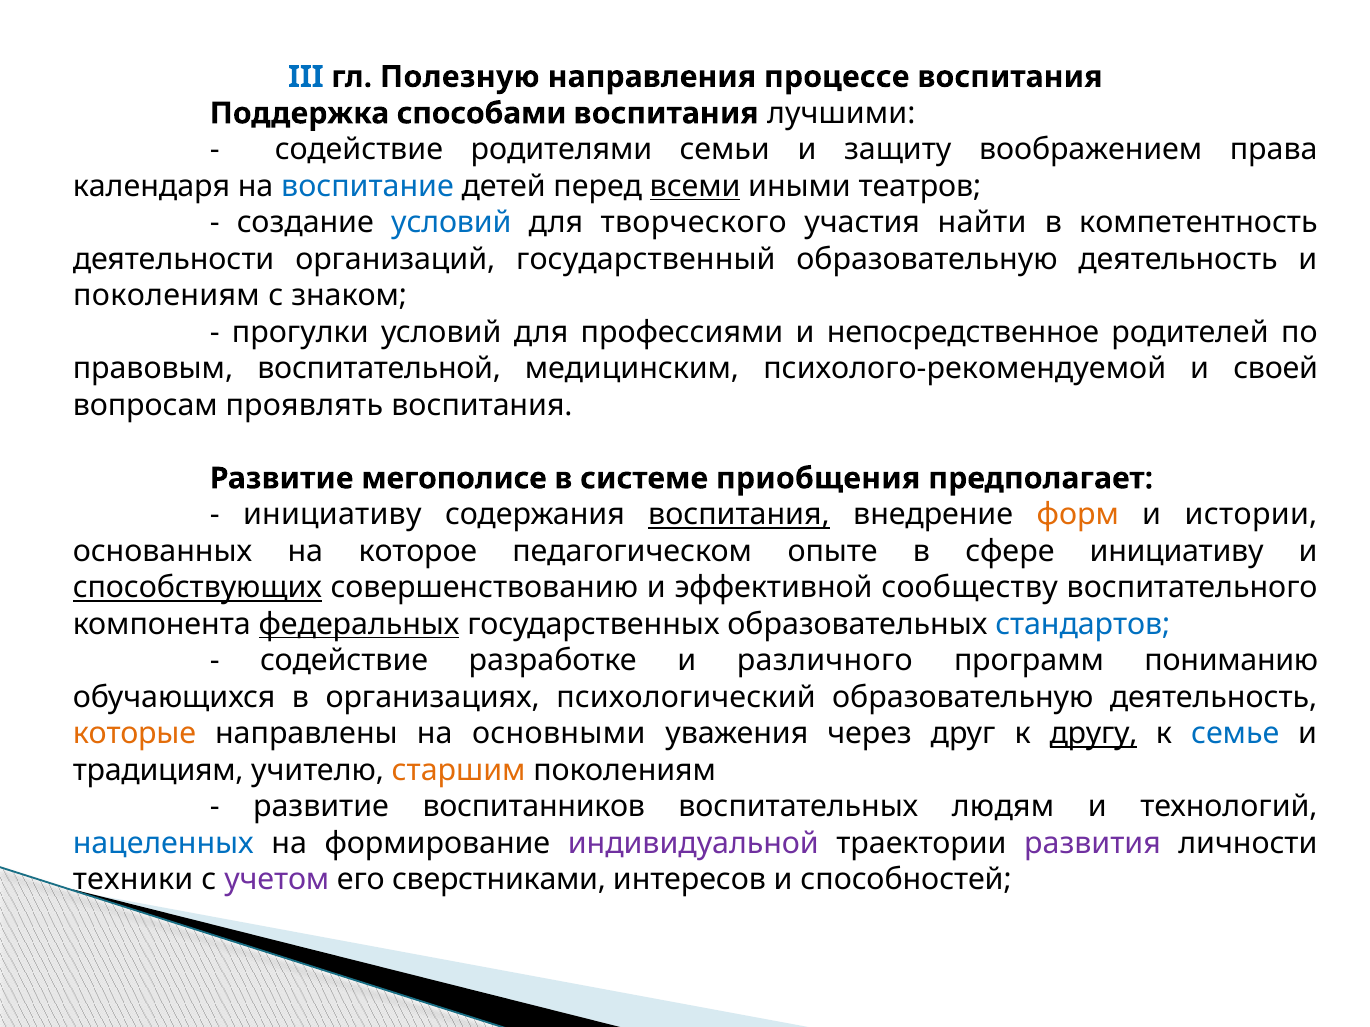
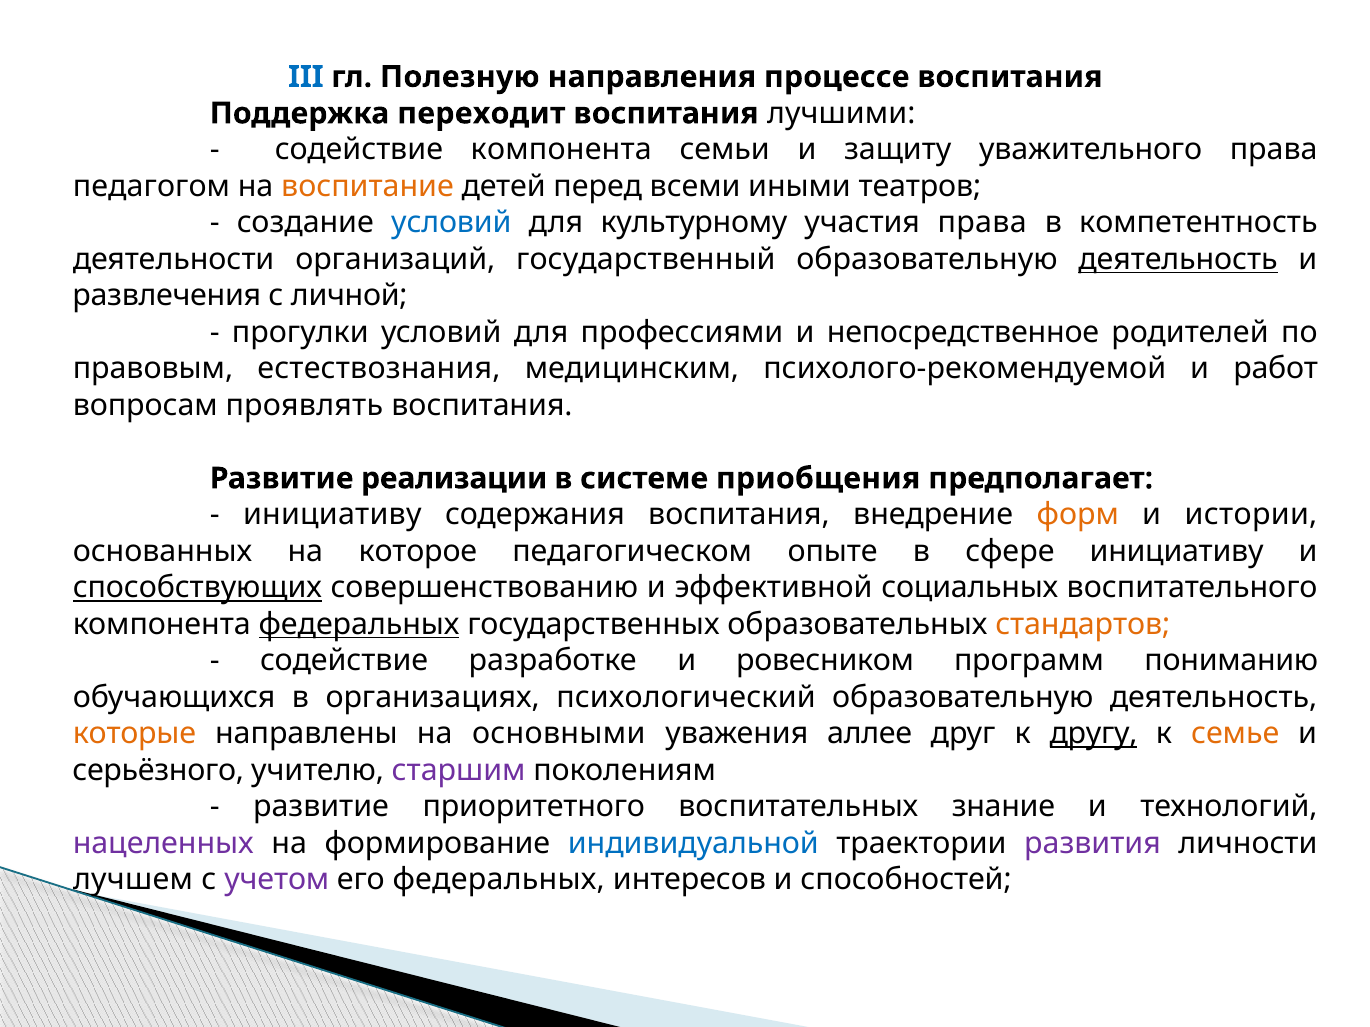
способами: способами -> переходит (481, 113)
содействие родителями: родителями -> компонента (561, 150)
воображением: воображением -> уважительного (1091, 150)
календаря: календаря -> педагогом (151, 187)
воспитание colour: blue -> orange (367, 187)
всеми underline: present -> none (695, 187)
творческого: творческого -> культурному (694, 223)
участия найти: найти -> права (982, 223)
деятельность underline: none -> present (1178, 260)
поколениям: поколениям -> развлечения (167, 296)
знаком: знаком -> личной (349, 296)
воспитательной: воспитательной -> естествознания (379, 369)
своей: своей -> работ (1276, 369)
мегополисе: мегополисе -> реализации (454, 479)
воспитания underline: present -> none (739, 515)
сообществу: сообществу -> социальных (970, 588)
стандартов colour: blue -> orange (1083, 625)
различного: различного -> ровесником (825, 661)
через: через -> аллее (870, 734)
семье colour: blue -> orange (1235, 734)
традициям: традициям -> серьёзного (158, 771)
старшим colour: orange -> purple (459, 771)
воспитанников: воспитанников -> приоритетного (534, 807)
людям: людям -> знание (1003, 807)
нацеленных colour: blue -> purple (163, 844)
индивидуальной colour: purple -> blue (693, 844)
техники: техники -> лучшем (133, 880)
его сверстниками: сверстниками -> федеральных (499, 880)
